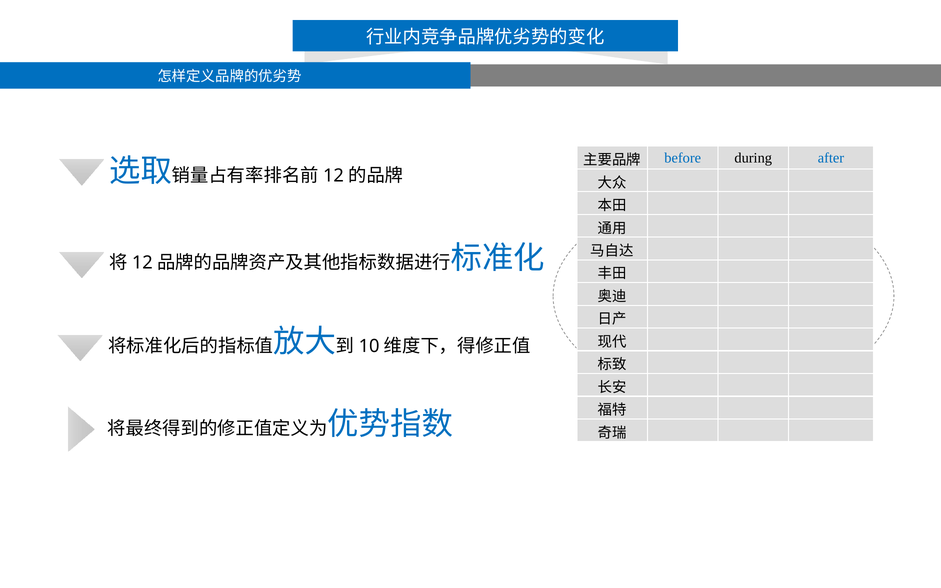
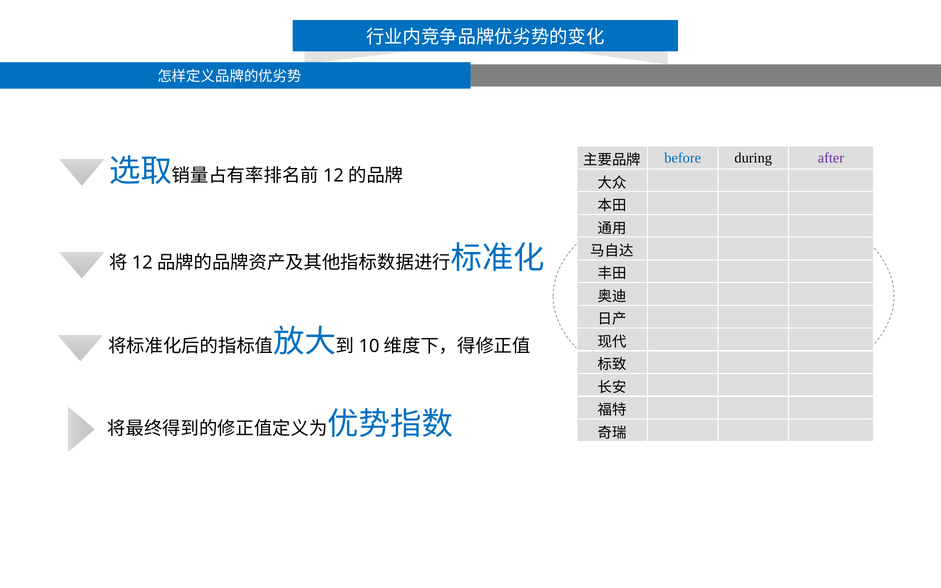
after colour: blue -> purple (831, 158)
